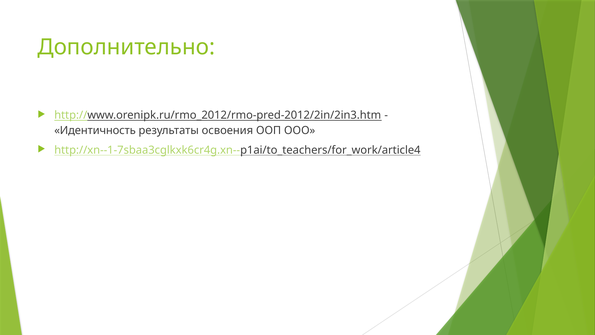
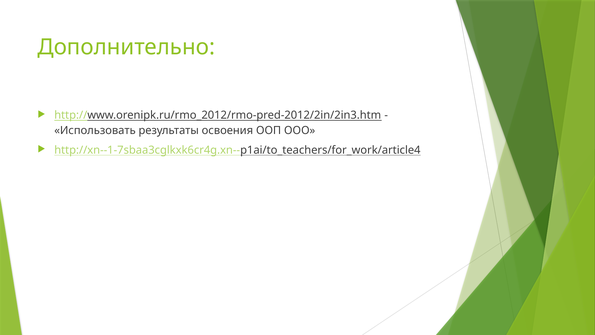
Идентичность: Идентичность -> Использовать (95, 130)
